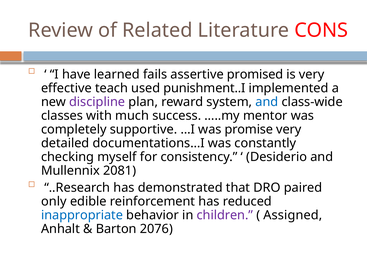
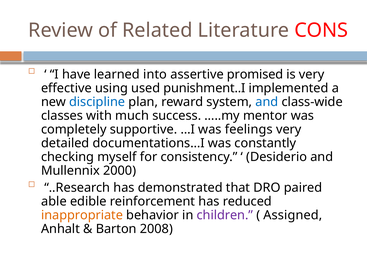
fails: fails -> into (155, 75)
teach: teach -> using (112, 88)
discipline colour: purple -> blue (97, 102)
promise: promise -> feelings (249, 130)
2081: 2081 -> 2000 (120, 171)
only: only -> able (54, 202)
inappropriate colour: blue -> orange (82, 215)
2076: 2076 -> 2008 (156, 229)
